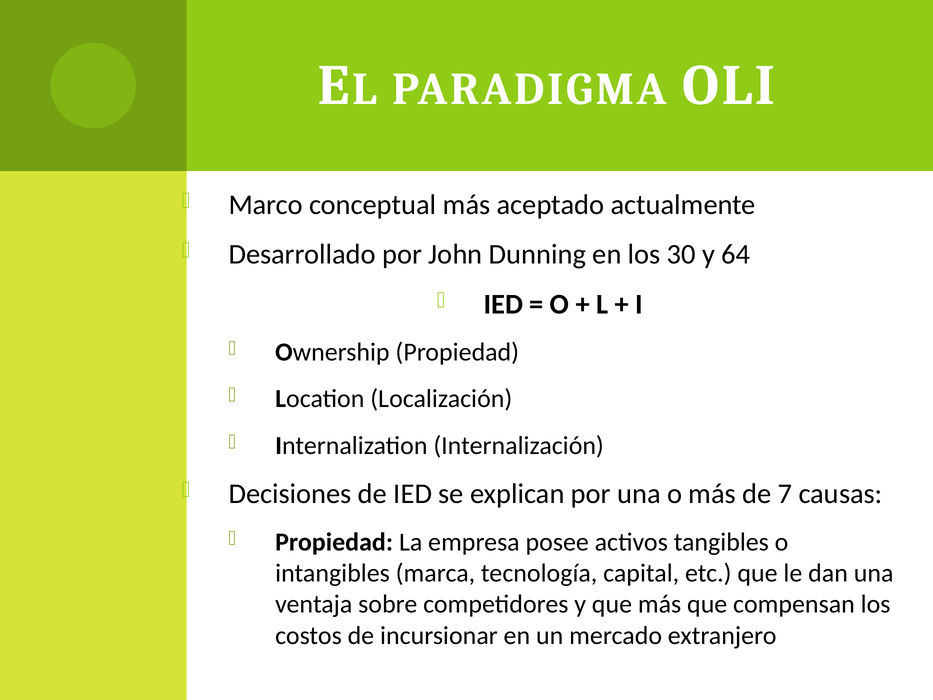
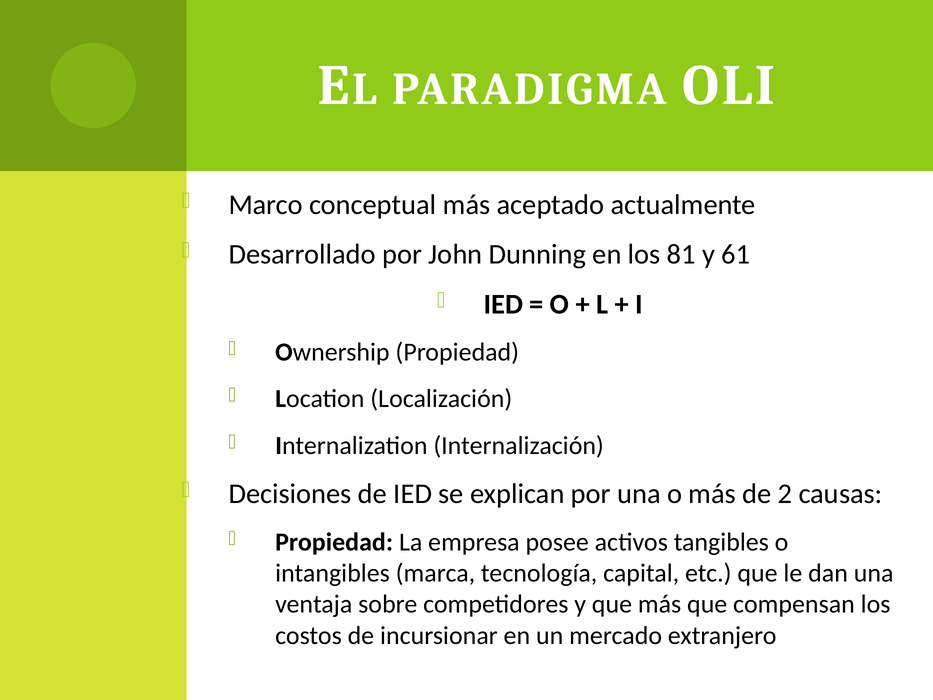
30: 30 -> 81 (681, 254)
64: 64 -> 61 (736, 254)
7: 7 -> 2 (785, 494)
